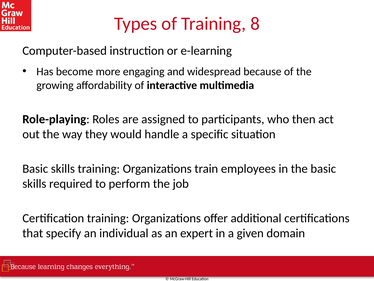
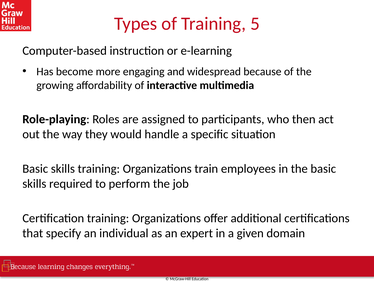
8: 8 -> 5 (255, 24)
